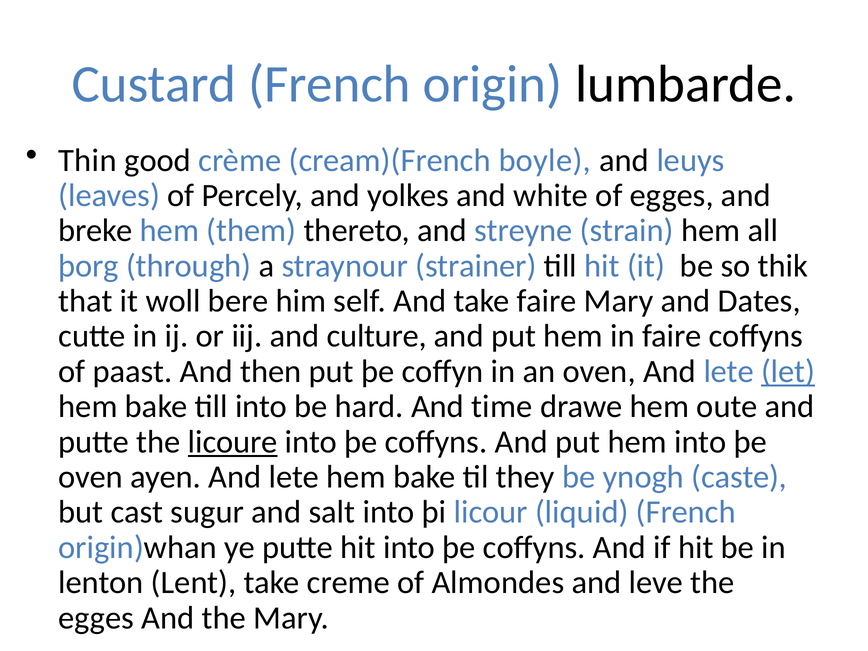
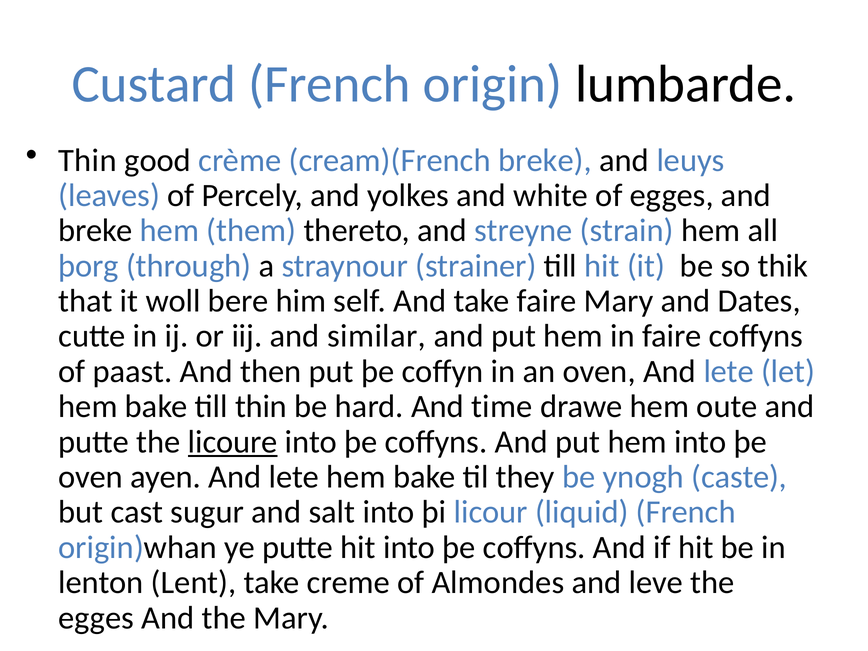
cream)(French boyle: boyle -> breke (545, 160)
culture: culture -> similar (377, 336)
let underline: present -> none (788, 371)
till into: into -> thin (261, 407)
